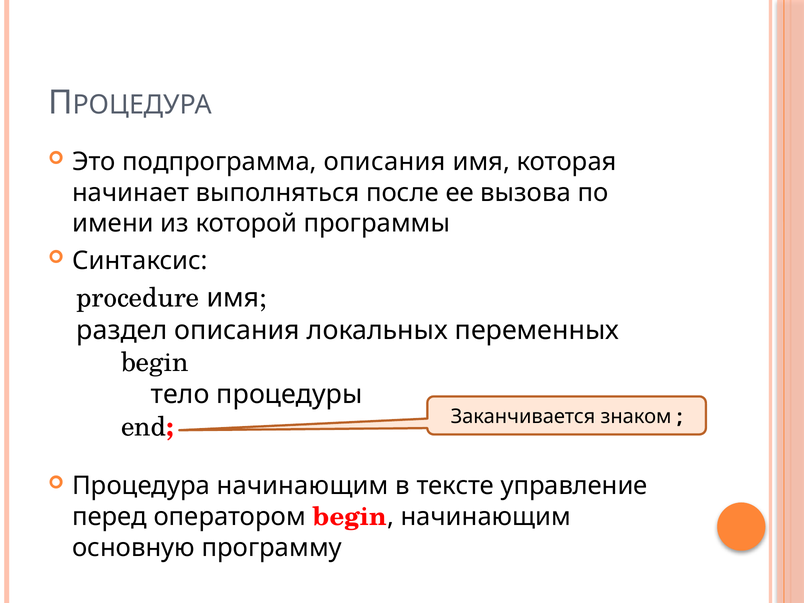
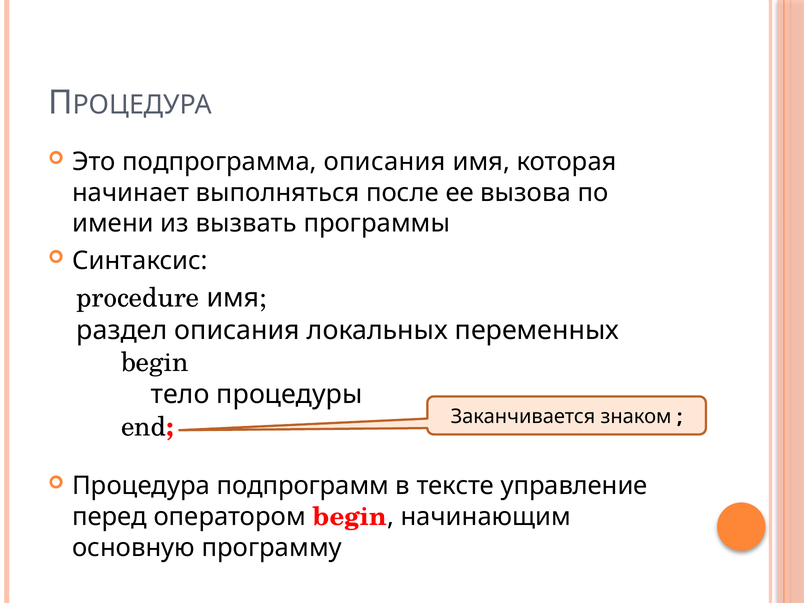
которой: которой -> вызвать (246, 223)
Процедура начинающим: начинающим -> подпрограмм (303, 486)
